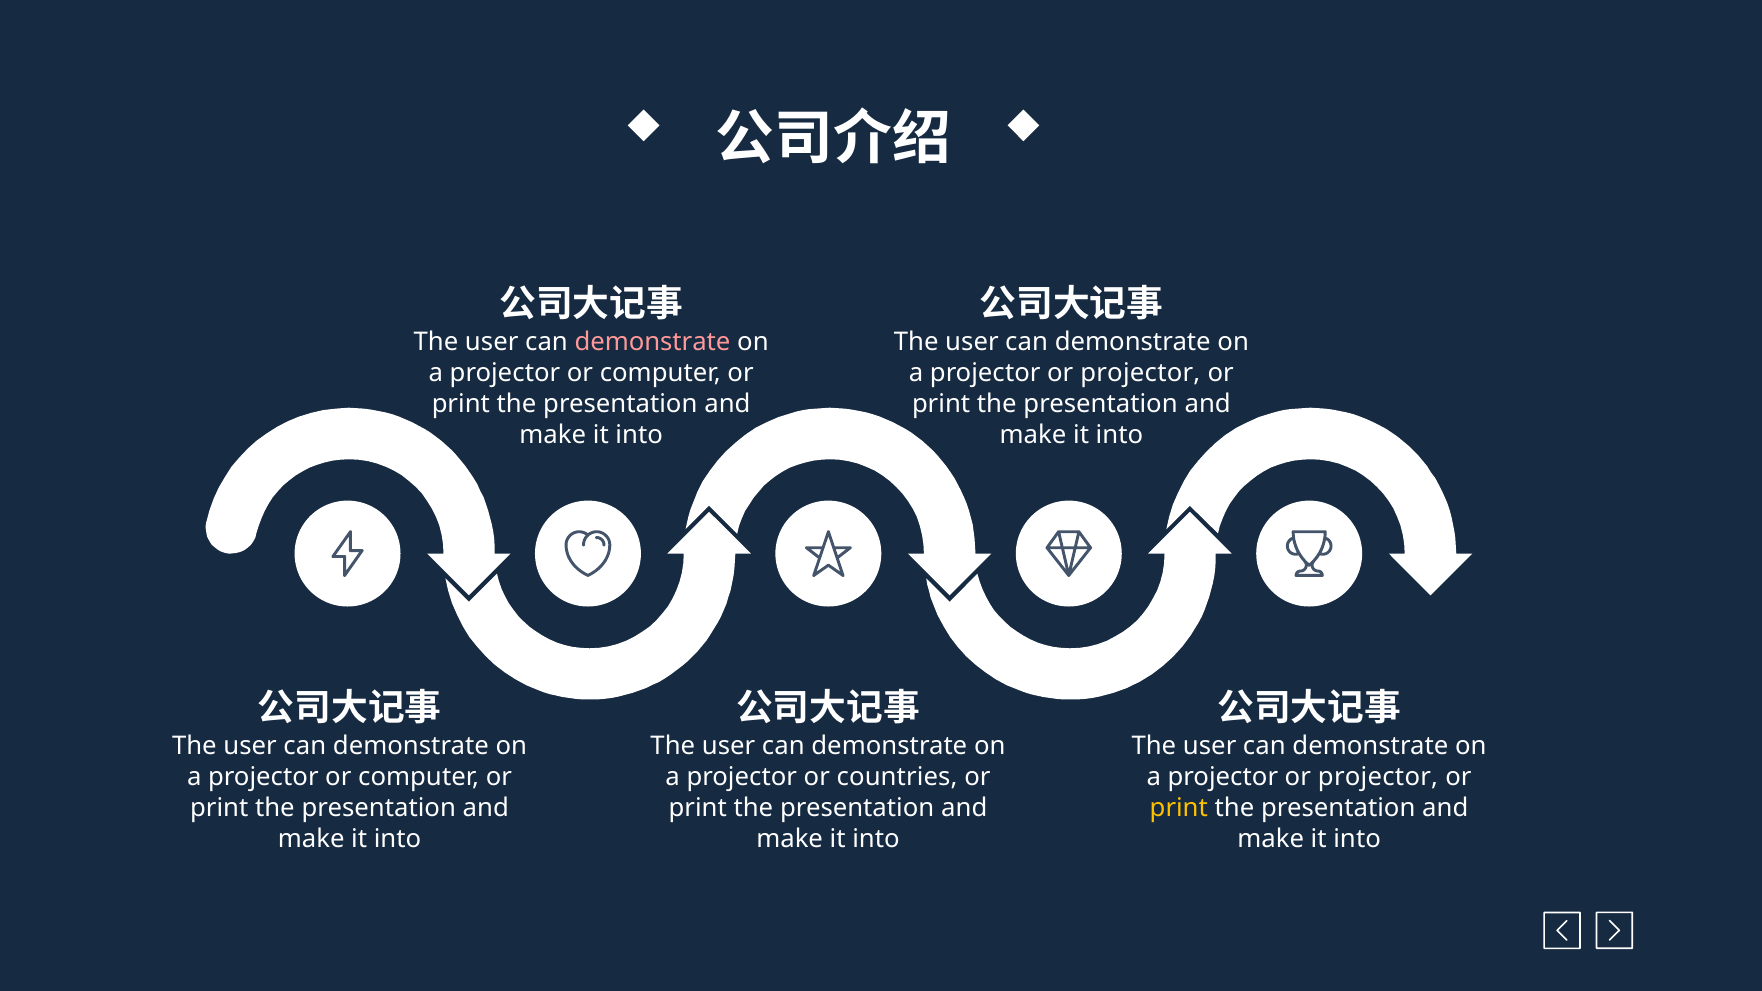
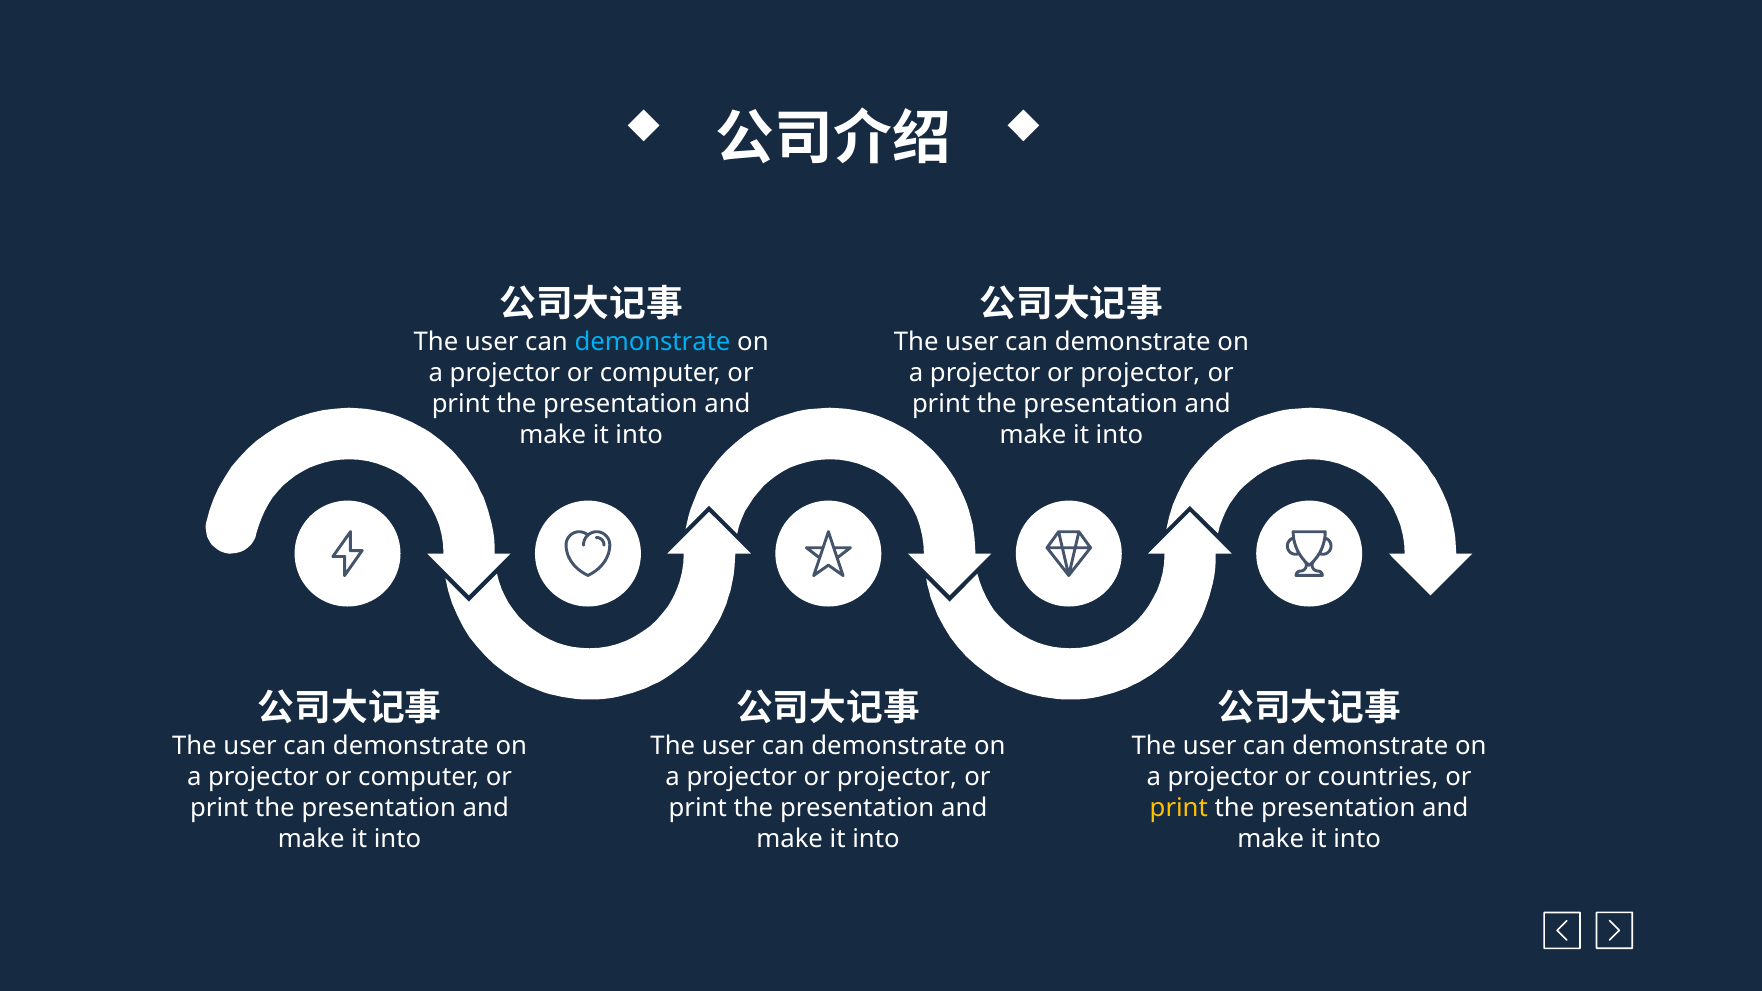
demonstrate colour: pink -> light blue (652, 342)
countries: countries -> projector (897, 777)
projector: projector -> countries (1378, 777)
